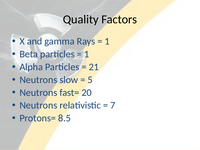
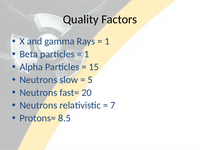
21: 21 -> 15 (94, 67)
